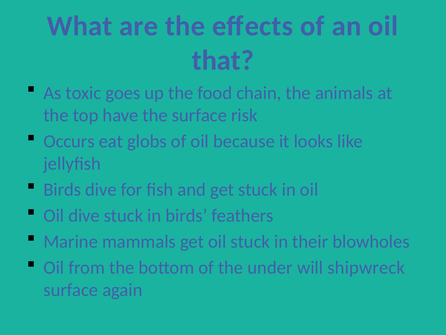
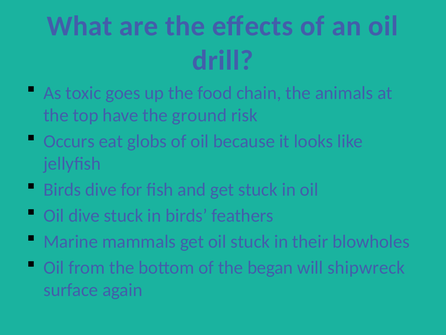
that: that -> drill (223, 60)
the surface: surface -> ground (199, 115)
under: under -> began (270, 267)
